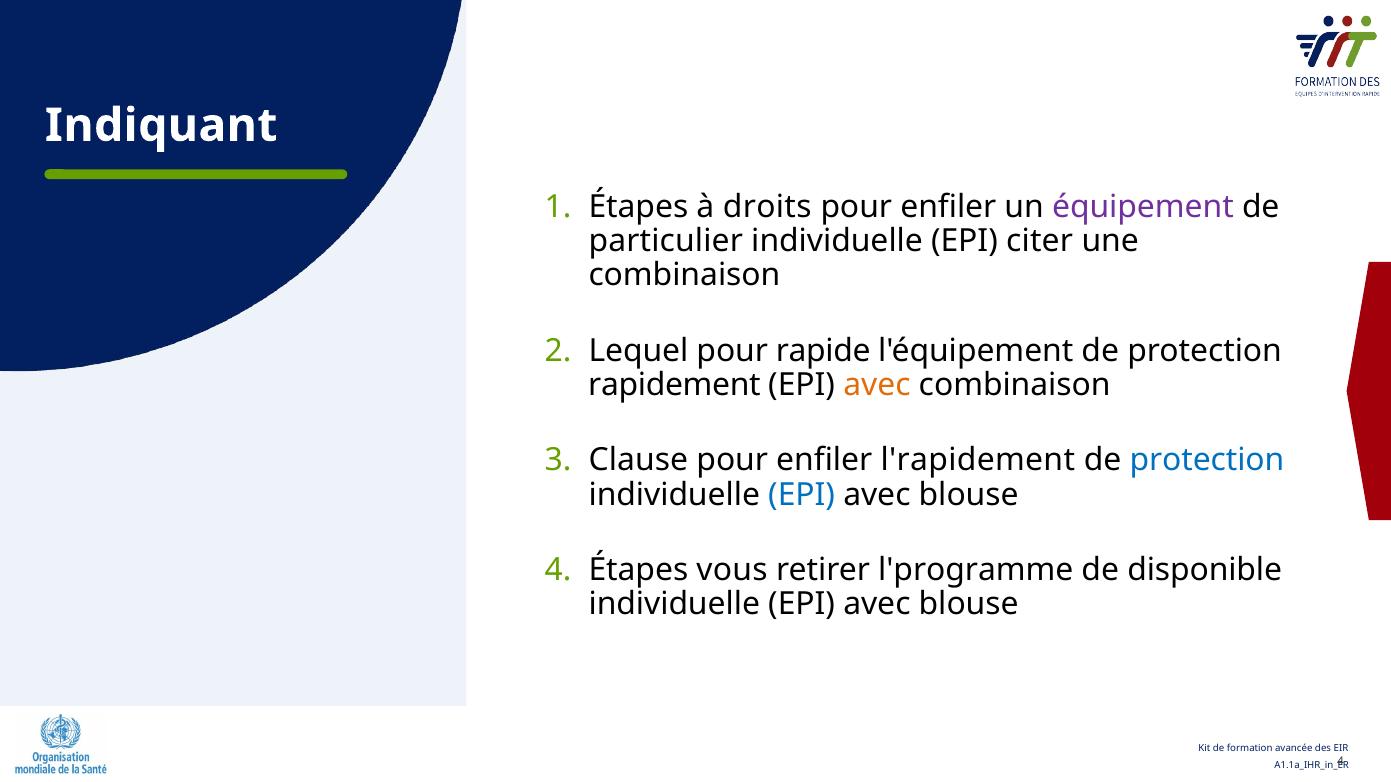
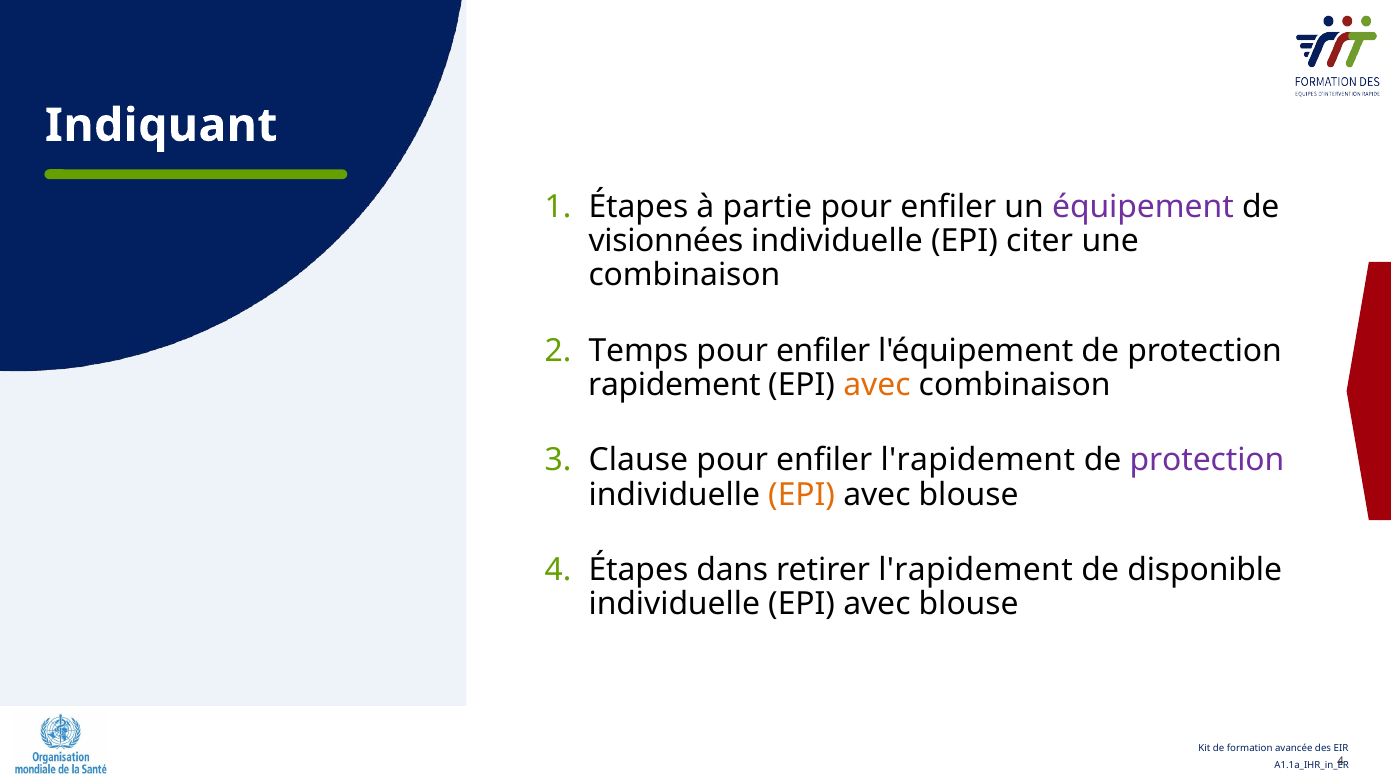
droits: droits -> partie (767, 207)
particulier: particulier -> visionnées (666, 241)
Lequel: Lequel -> Temps (639, 351)
rapide: rapide -> enfiler (823, 351)
protection colour: blue -> purple (1207, 461)
EPI colour: blue -> orange (802, 495)
vous: vous -> dans (732, 570)
retirer l'programme: l'programme -> l'rapidement (976, 570)
